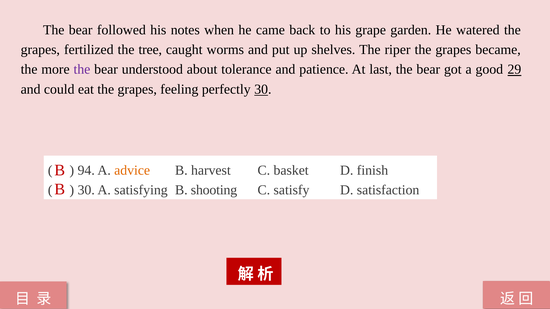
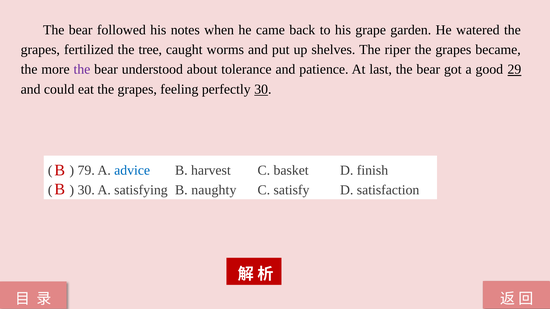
94: 94 -> 79 (86, 170)
advice colour: orange -> blue (132, 170)
shooting: shooting -> naughty (214, 190)
